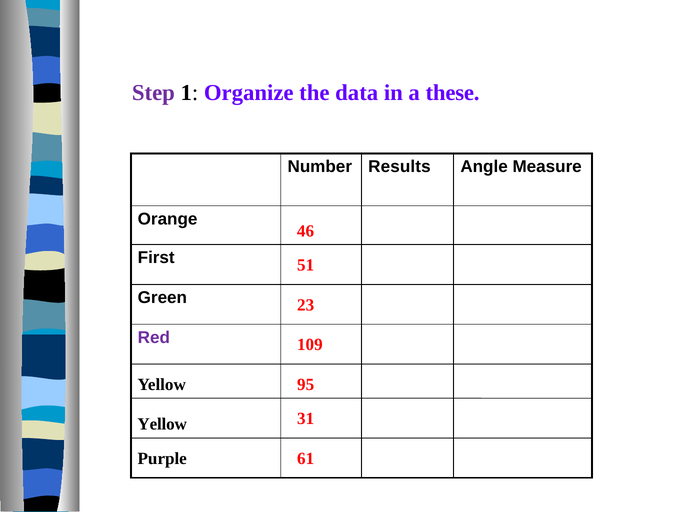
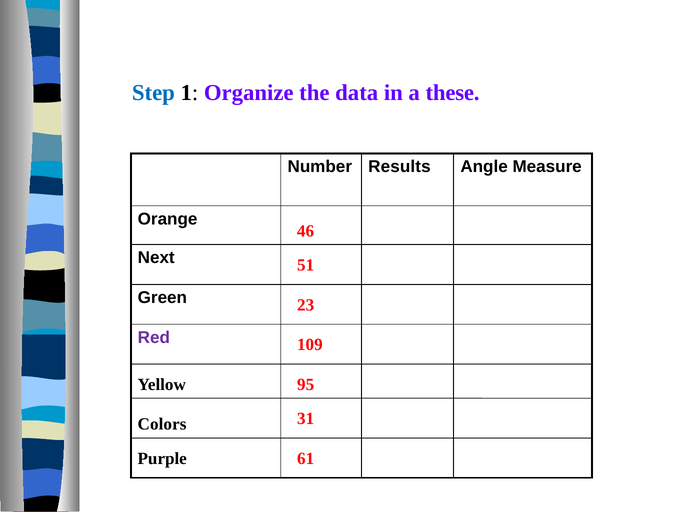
Step colour: purple -> blue (153, 93)
First: First -> Next (156, 258)
Yellow: Yellow -> Colors (162, 425)
